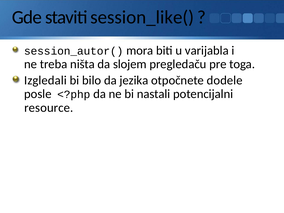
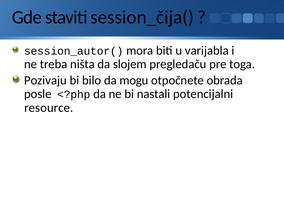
session_like(: session_like( -> session_čija( (142, 17)
Izgledali: Izgledali -> Pozivaju (45, 80)
jezika: jezika -> mogu (134, 80)
dodele: dodele -> obrada (225, 80)
